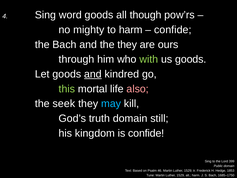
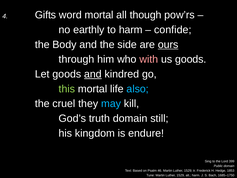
4 Sing: Sing -> Gifts (45, 15)
word goods: goods -> mortal (99, 15)
mighty: mighty -> earthly (89, 30)
the Bach: Bach -> Body (64, 44)
the they: they -> side (127, 44)
ours underline: none -> present (168, 44)
with colour: light green -> pink (149, 59)
also colour: pink -> light blue (138, 89)
seek: seek -> cruel (64, 104)
is confide: confide -> endure (146, 133)
